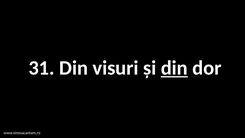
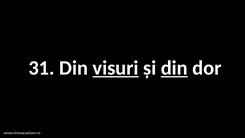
visuri underline: none -> present (116, 68)
